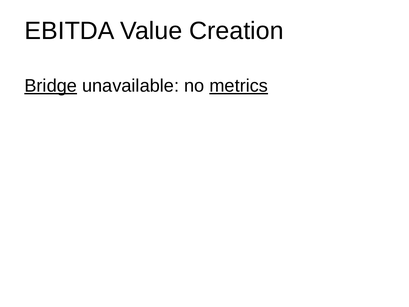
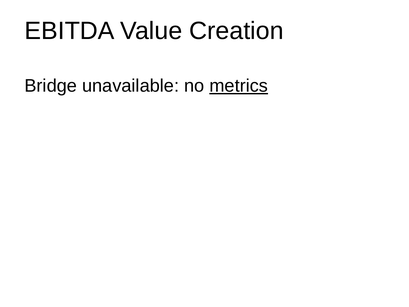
Bridge underline: present -> none (51, 86)
